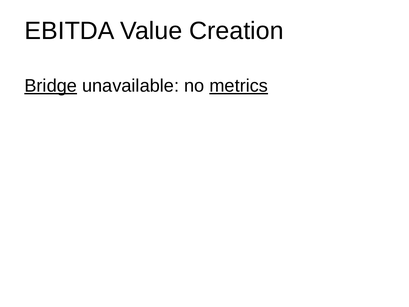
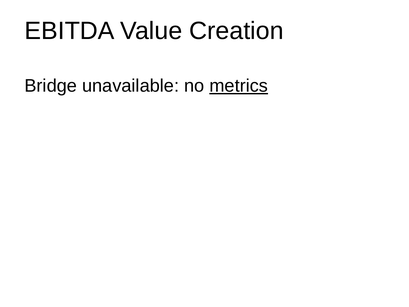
Bridge underline: present -> none (51, 86)
